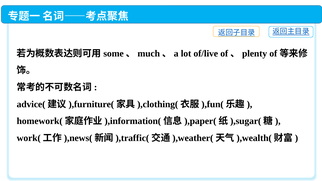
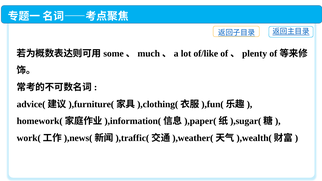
of/live: of/live -> of/like (206, 54)
